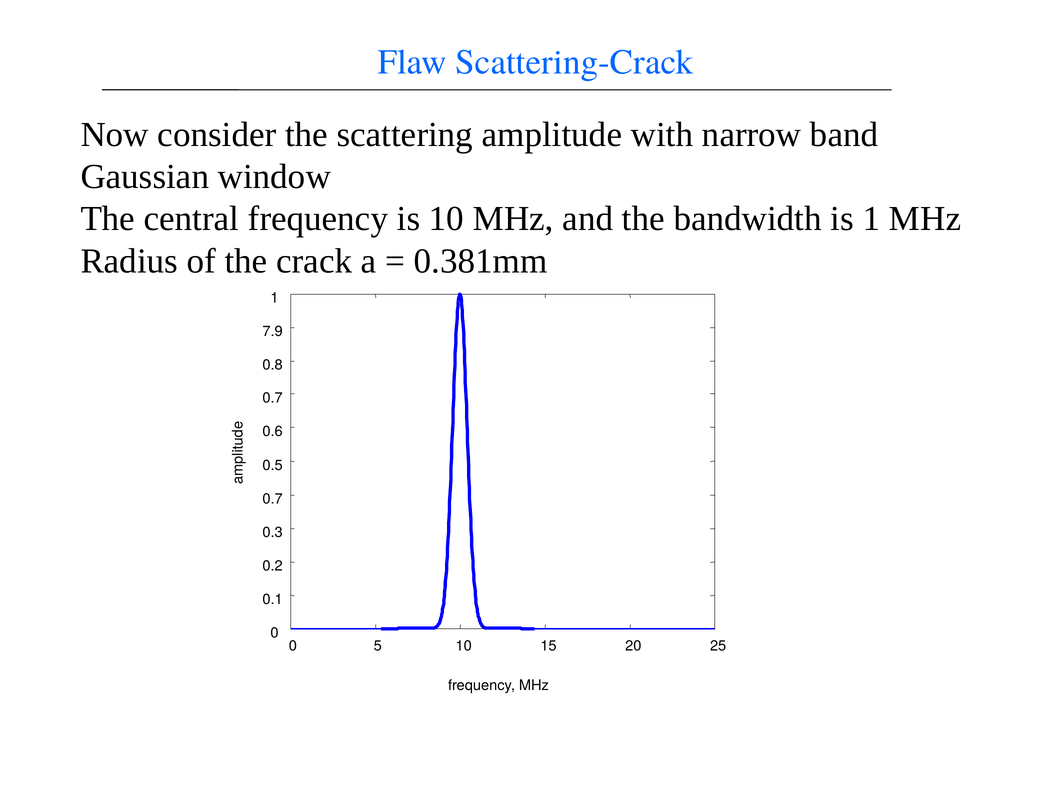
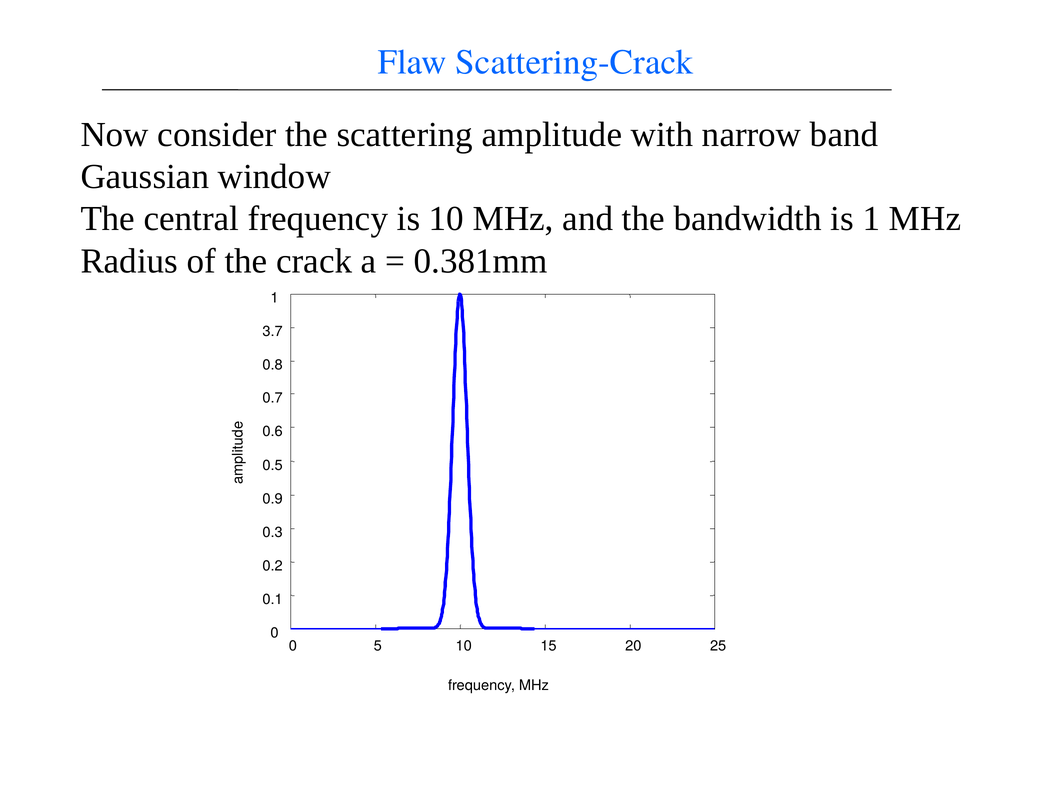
7.9: 7.9 -> 3.7 (273, 332)
0.7: 0.7 -> 0.9 (273, 499)
